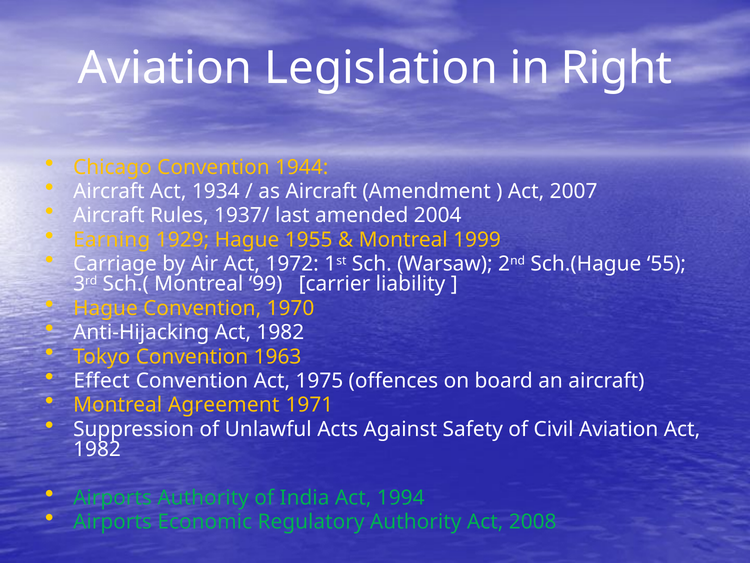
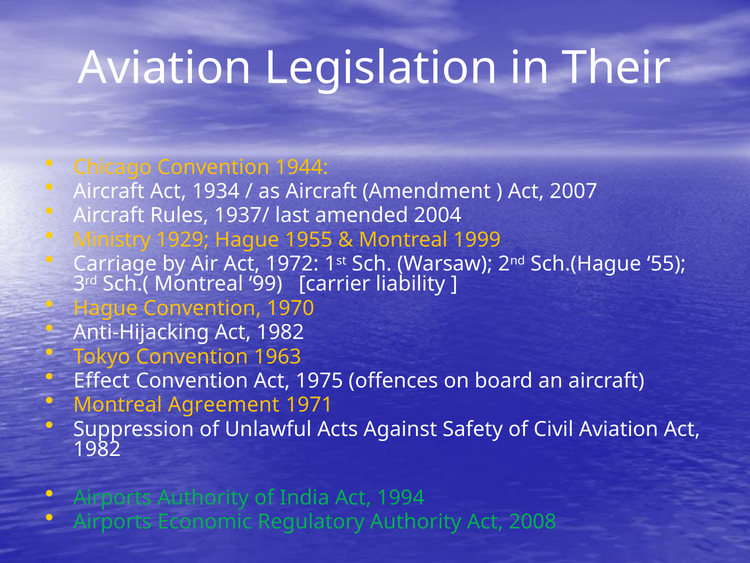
Right: Right -> Their (617, 68)
Earning: Earning -> Ministry (112, 240)
